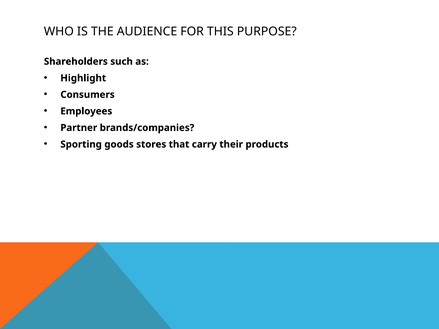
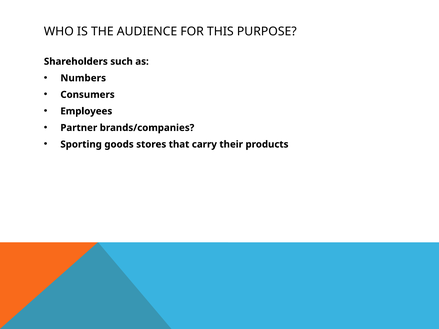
Highlight: Highlight -> Numbers (83, 78)
